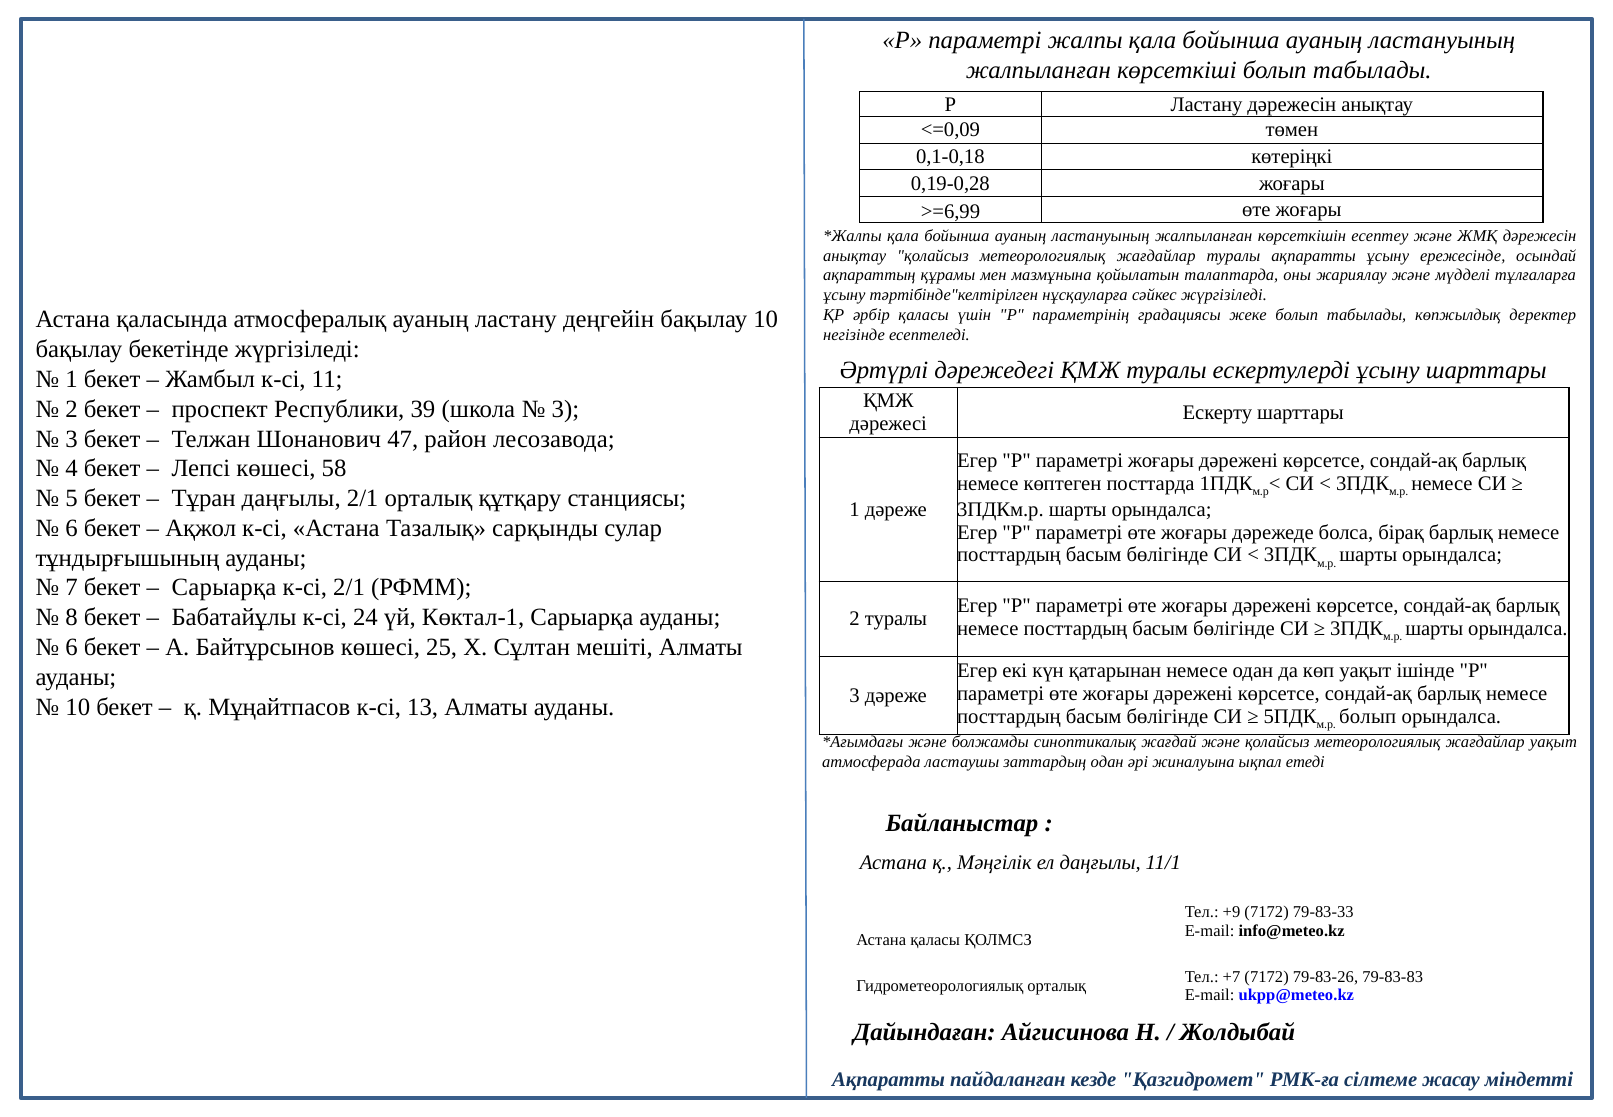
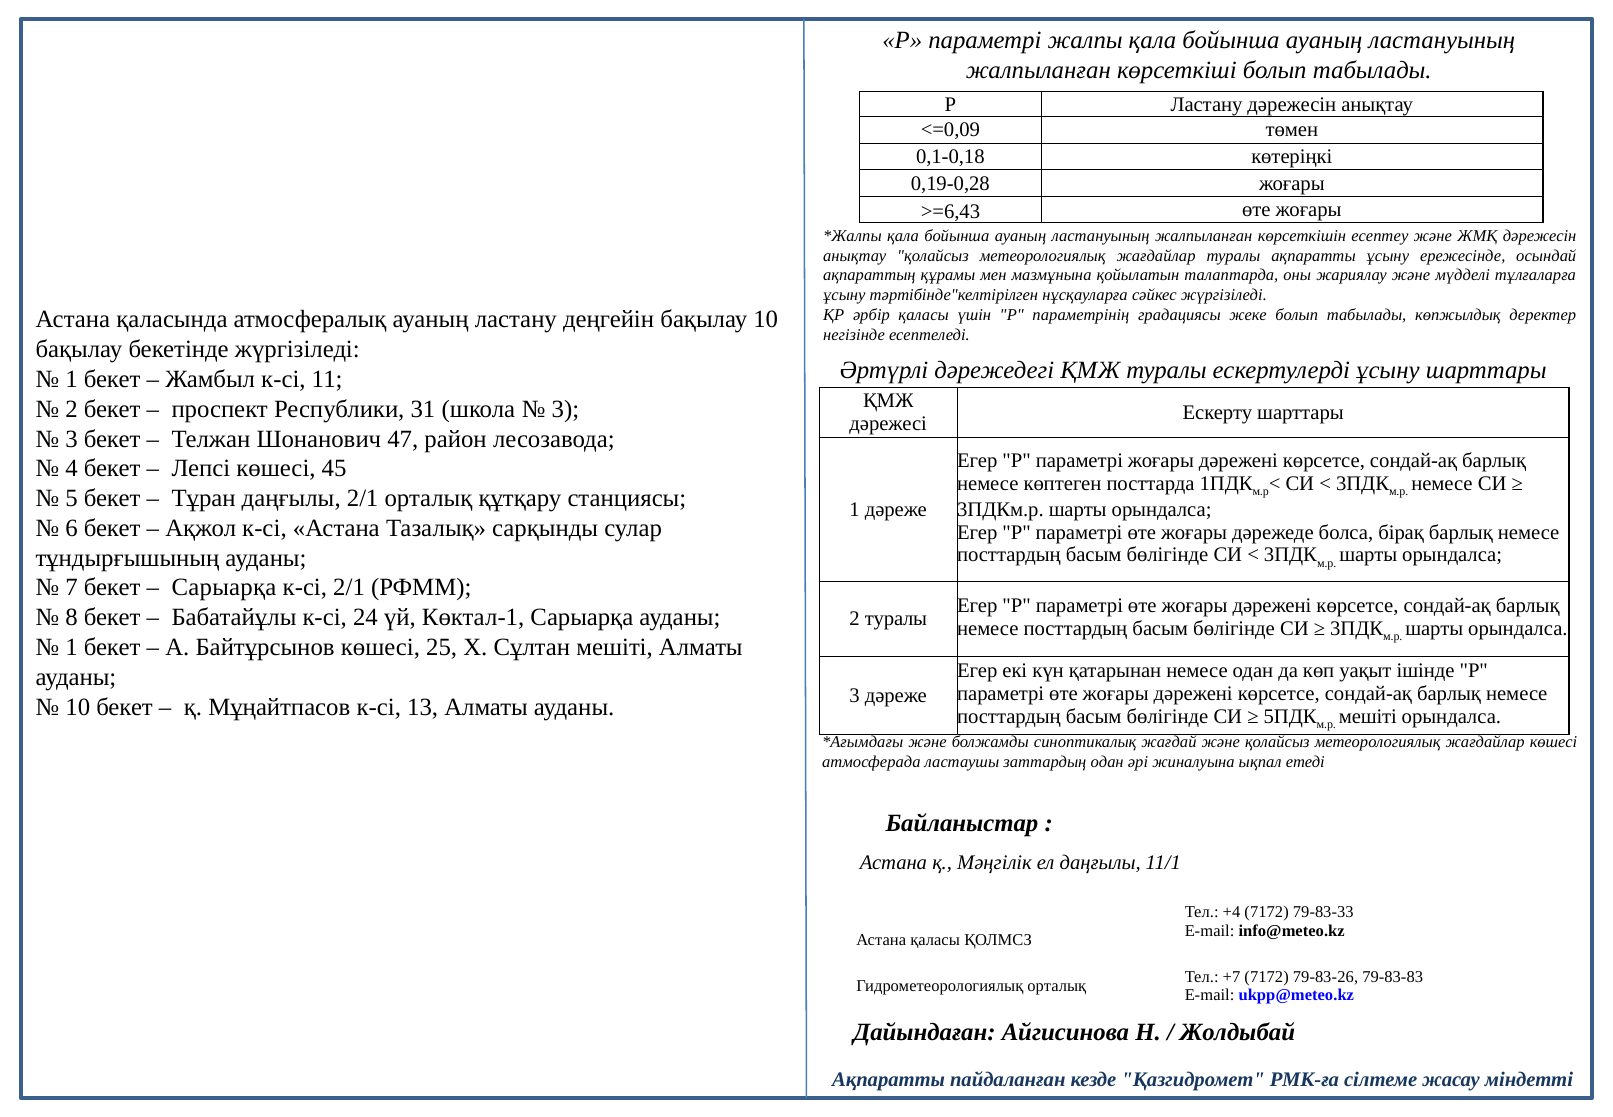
>=6,99: >=6,99 -> >=6,43 (950, 212)
39: 39 -> 31 (423, 409)
58: 58 -> 45 (334, 469)
6: 6 -> 1 (72, 647)
болып: болып -> мешіті (1368, 716)
жағдайлар уақыт: уақыт -> көшесі (1554, 742)
+9: +9 -> +4 (1231, 912)
